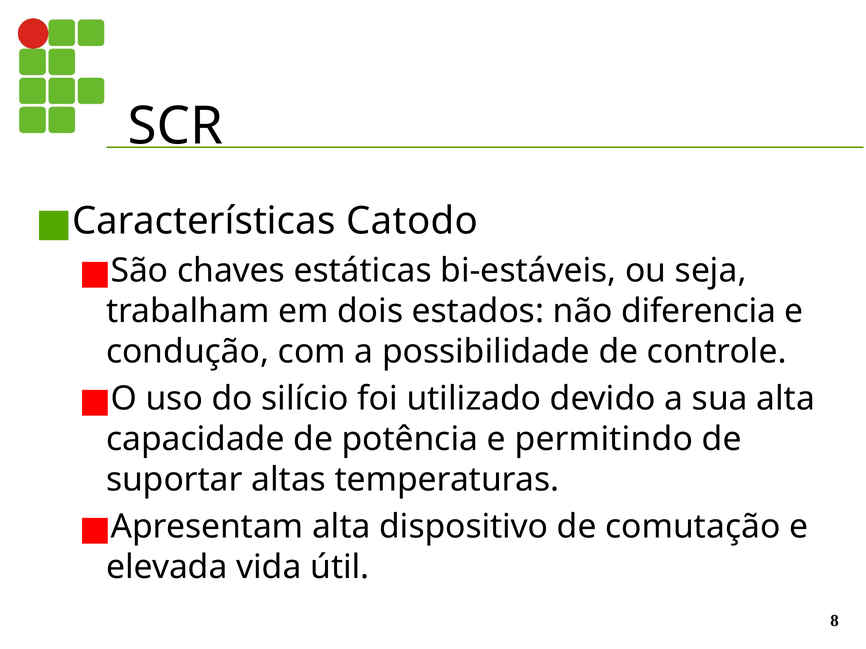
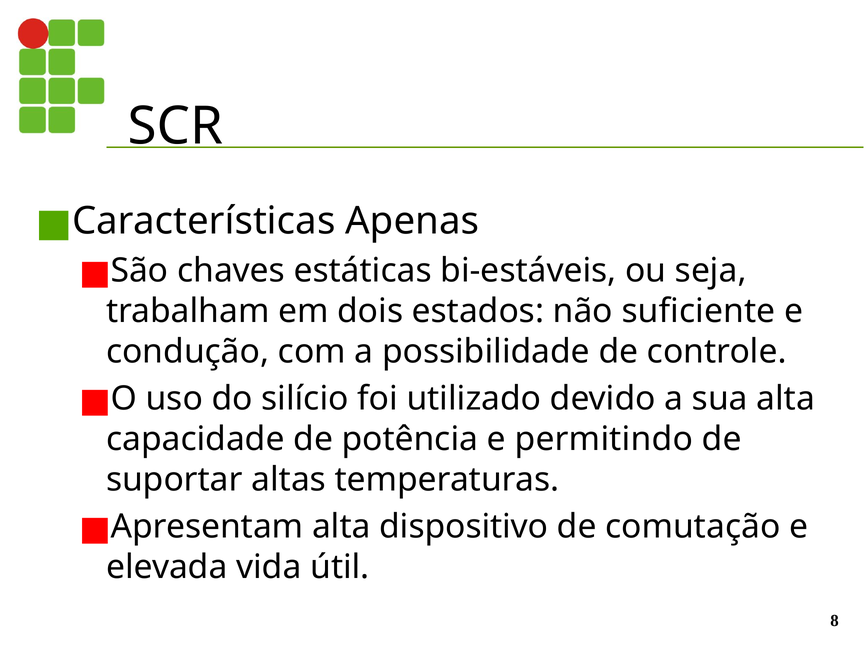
Catodo: Catodo -> Apenas (412, 221)
diferencia: diferencia -> suficiente (698, 311)
